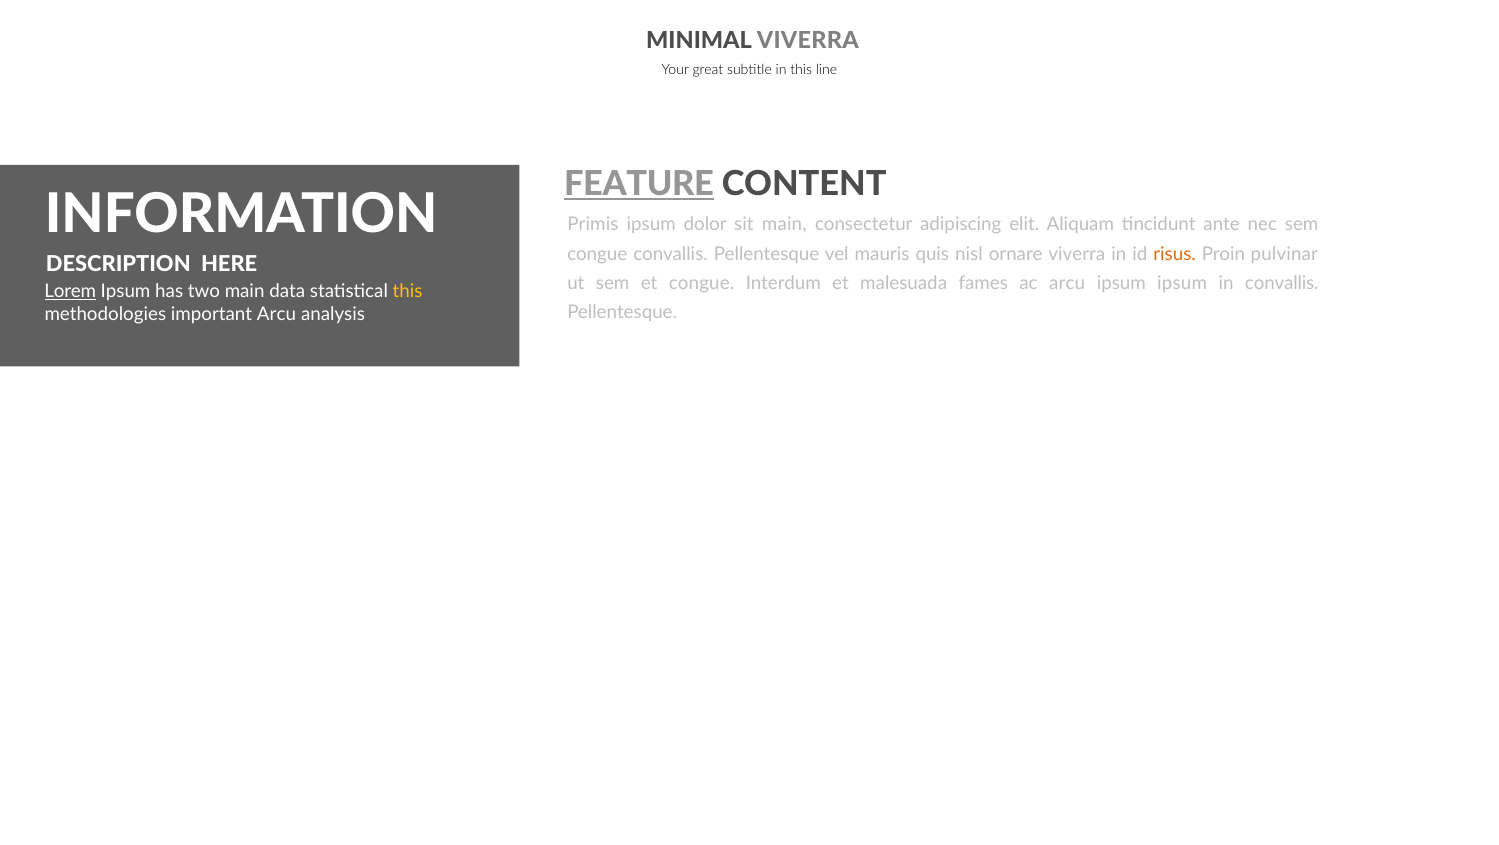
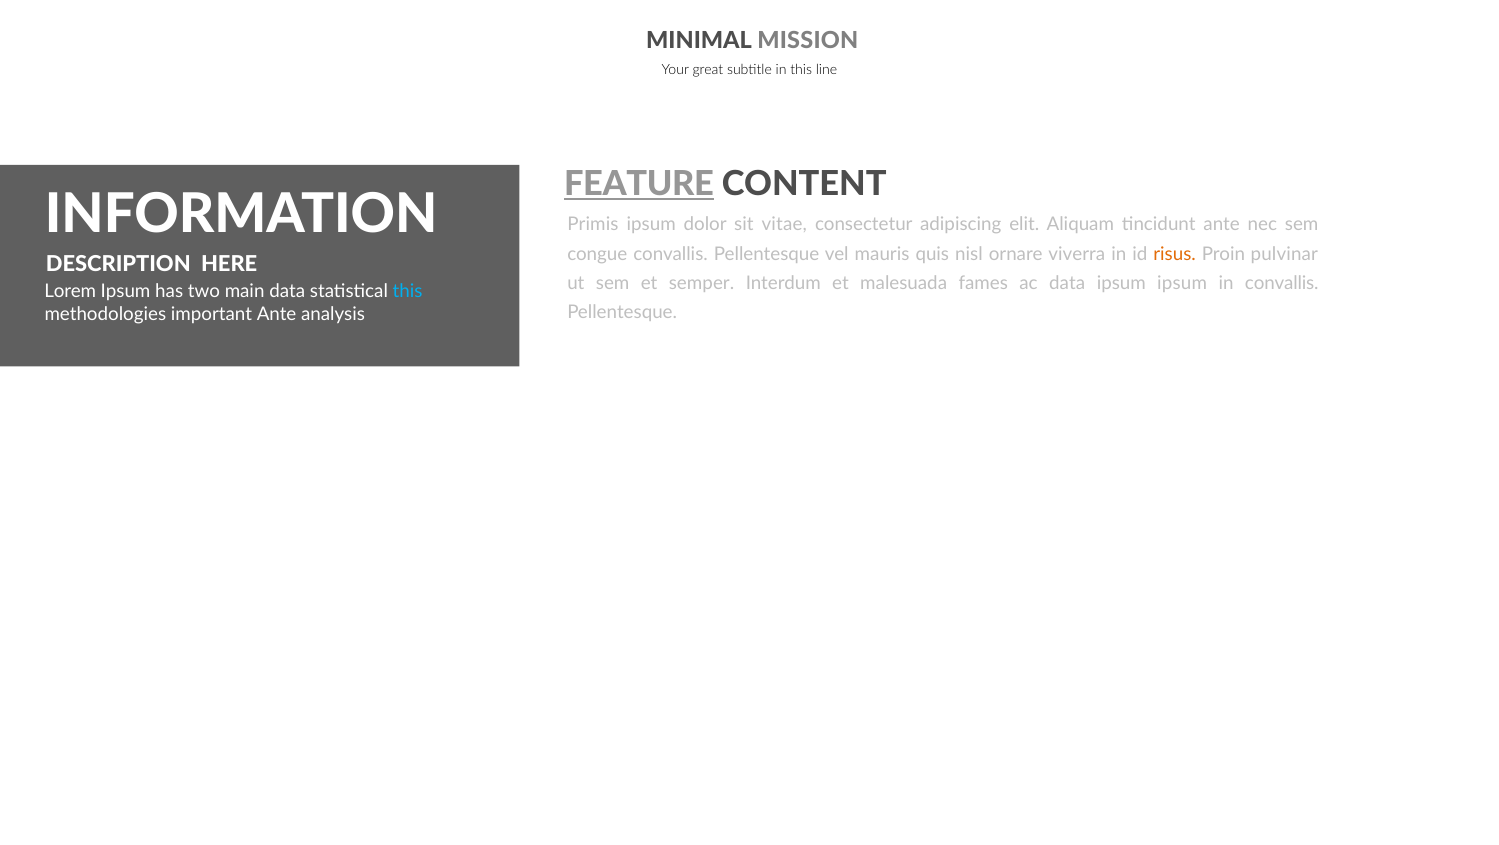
MINIMAL VIVERRA: VIVERRA -> MISSION (808, 40)
sit main: main -> vitae (784, 225)
et congue: congue -> semper (702, 283)
ac arcu: arcu -> data (1067, 283)
Lorem underline: present -> none (70, 292)
this colour: yellow -> light blue (408, 292)
important Arcu: Arcu -> Ante (277, 314)
